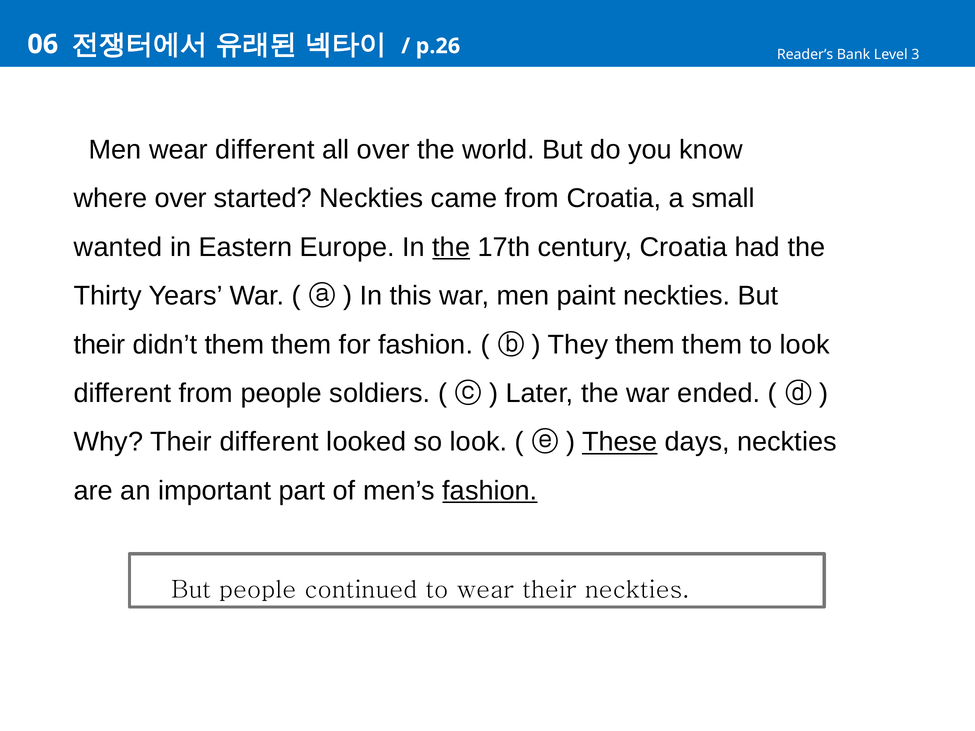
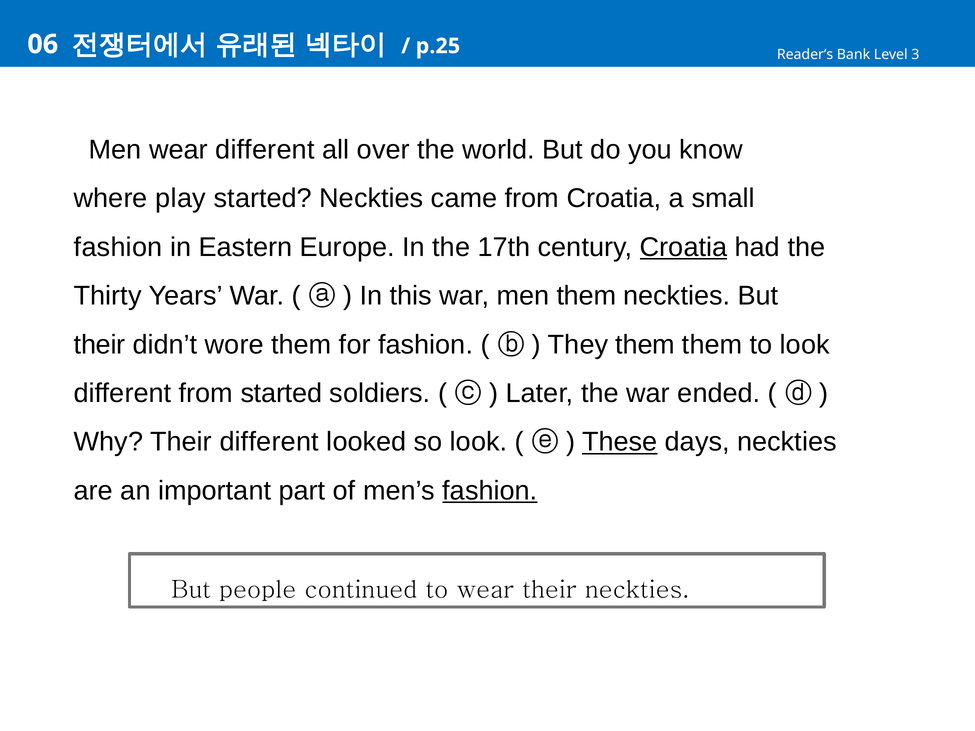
p.26: p.26 -> p.25 (438, 46)
where over: over -> play (181, 198)
wanted: wanted -> fashion (118, 247)
the underline: present -> none (451, 247)
Croatia underline: none -> present (684, 247)
men paint: paint -> them (586, 296)
didn’t them: them -> wore (234, 345)
from people: people -> started (281, 393)
